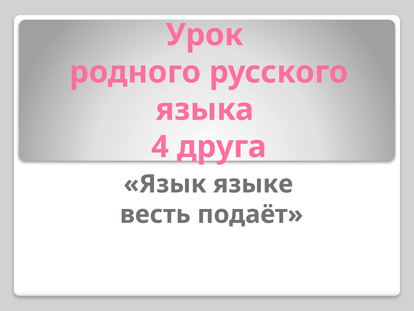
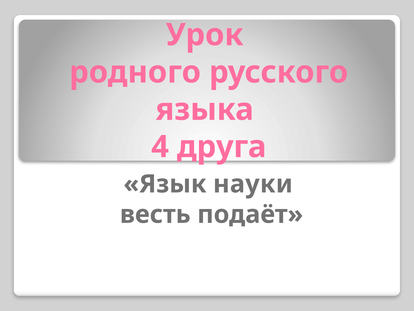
языке: языке -> науки (253, 184)
